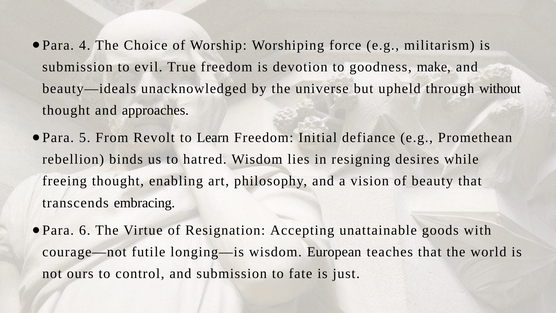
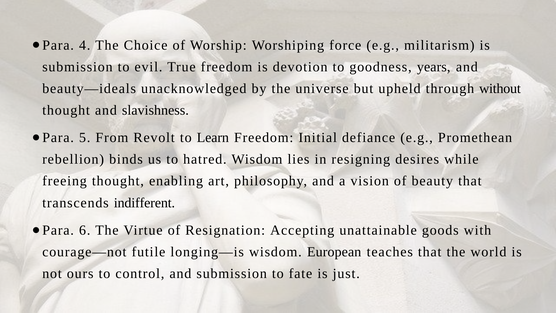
make: make -> years (434, 67)
approaches: approaches -> slavishness (155, 110)
embracing: embracing -> indifferent (144, 203)
